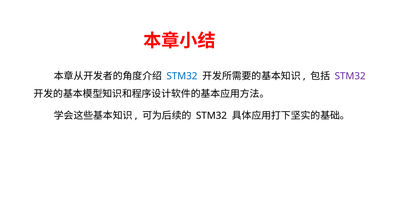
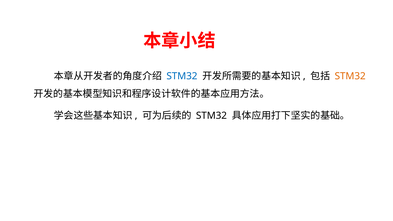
STM32 colour: purple -> orange (350, 76)
